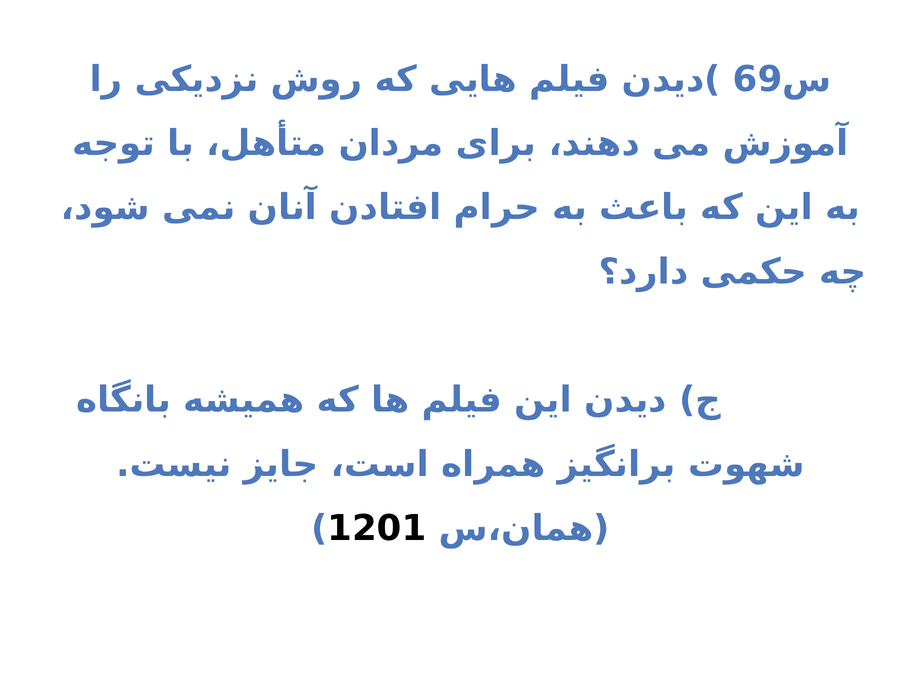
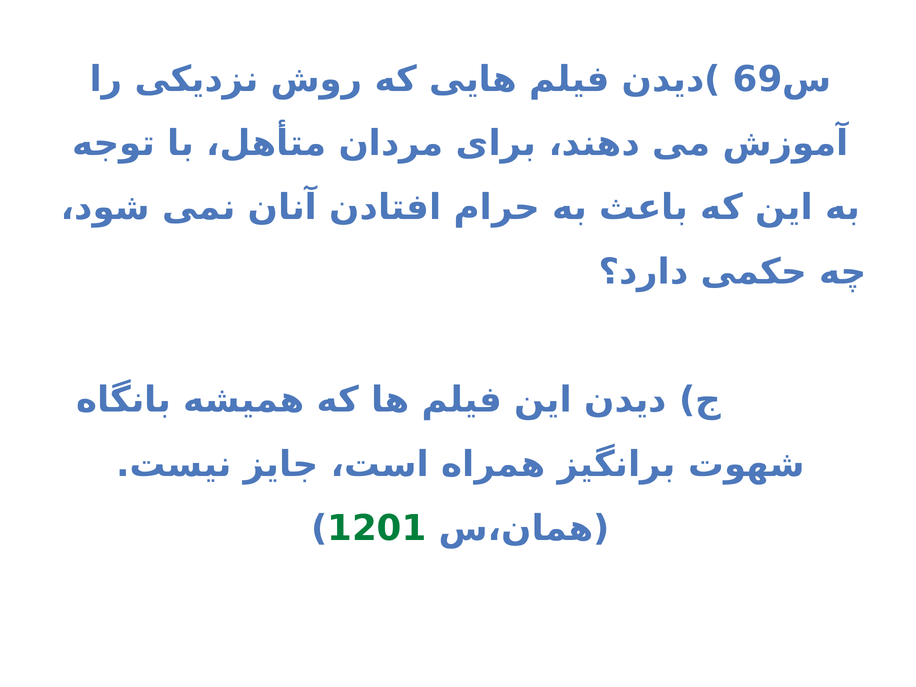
1201 colour: black -> green (377, 528)
